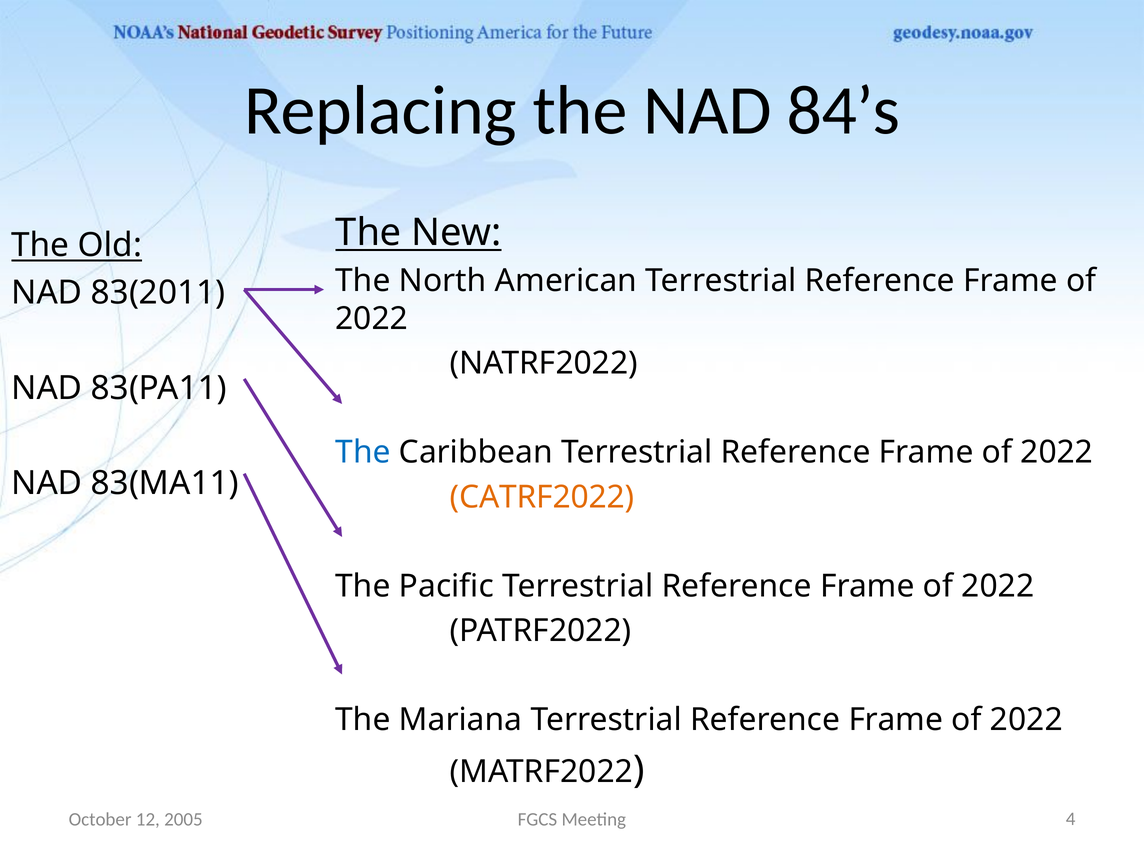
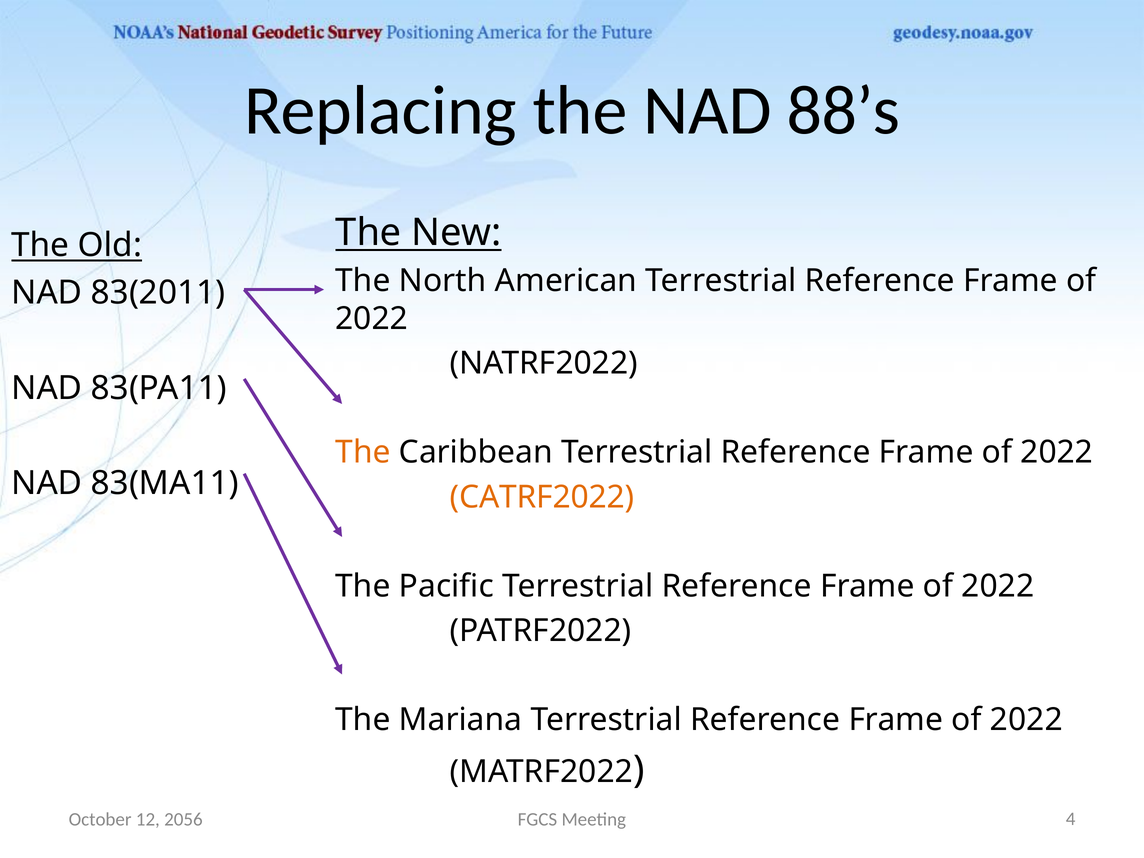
84’s: 84’s -> 88’s (844, 111)
The colour: blue -> orange (363, 452)
2005: 2005 -> 2056 (183, 819)
